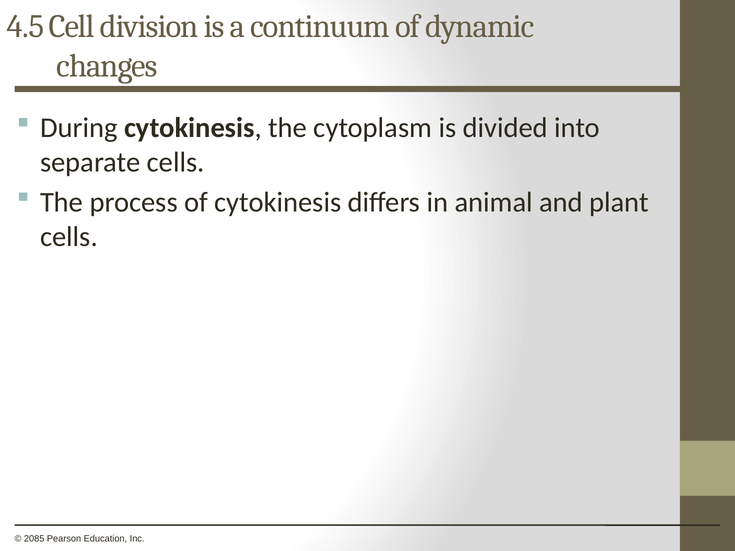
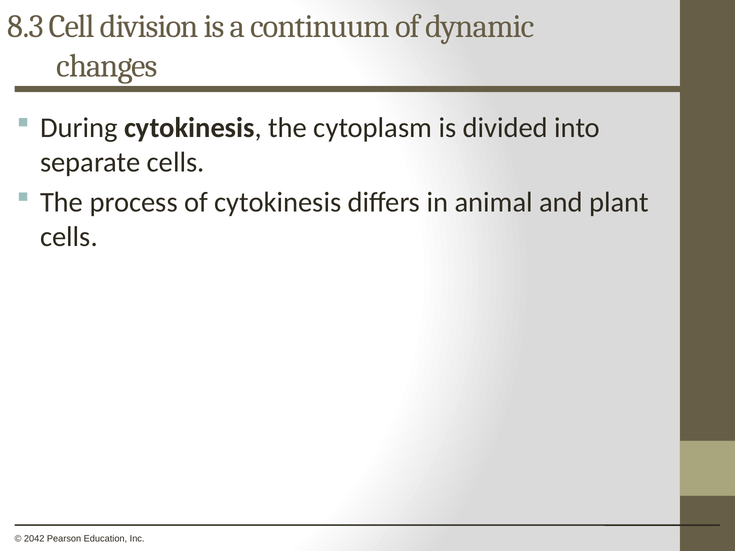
4.5: 4.5 -> 8.3 (26, 27)
2085: 2085 -> 2042 (34, 539)
